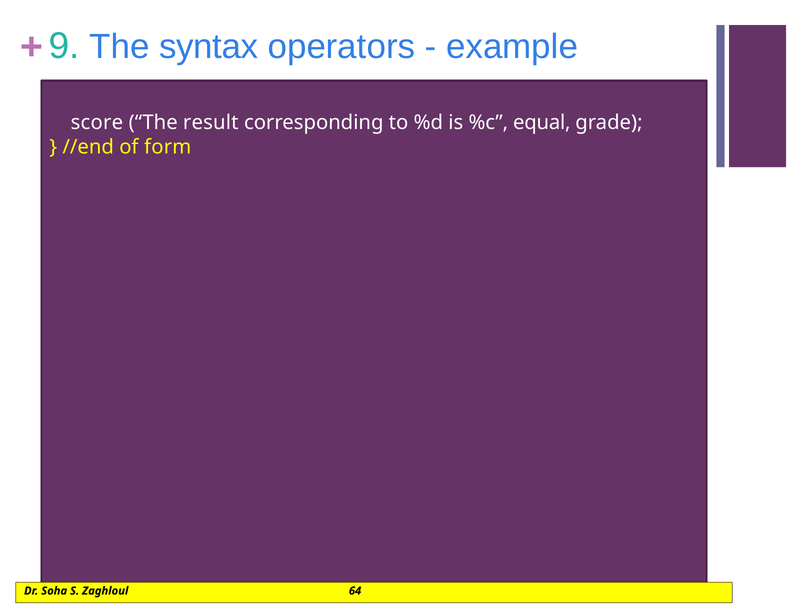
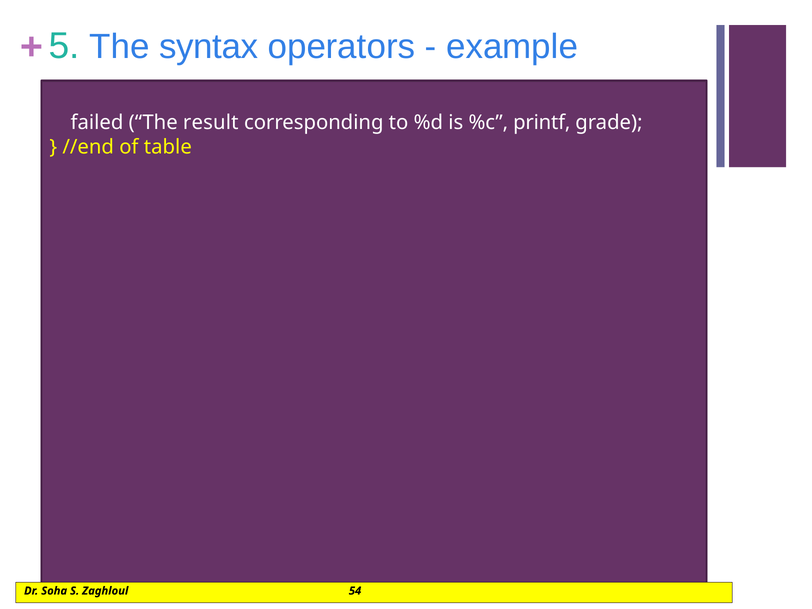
9: 9 -> 5 (64, 46)
score: score -> failed (97, 123)
equal: equal -> printf (542, 123)
form: form -> table (168, 147)
64: 64 -> 54 (355, 591)
